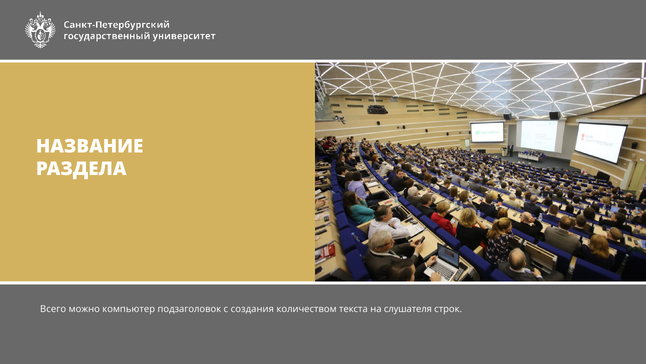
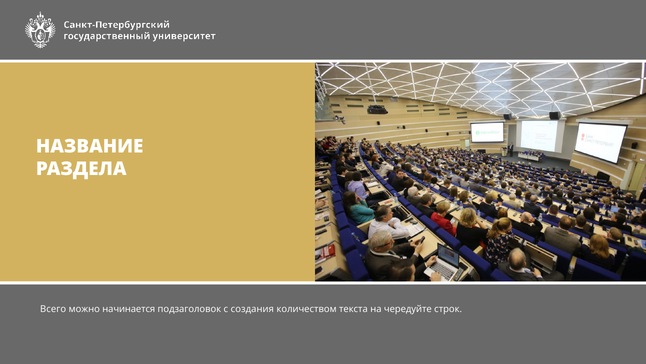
компьютер: компьютер -> начинается (129, 309)
слушателя: слушателя -> чередуйте (408, 309)
